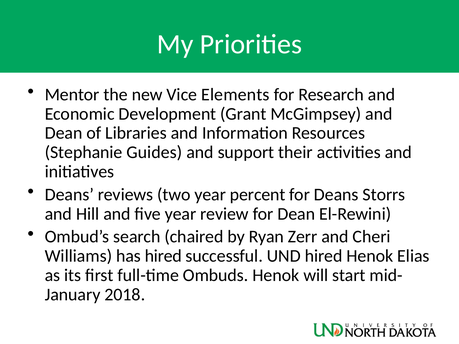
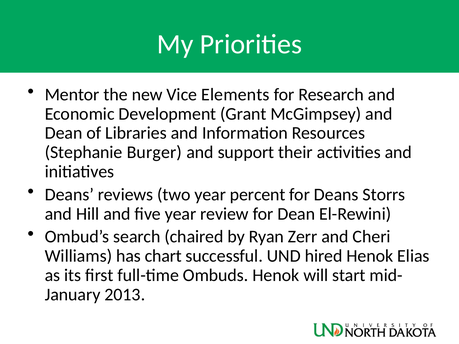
Guides: Guides -> Burger (154, 152)
has hired: hired -> chart (163, 256)
2018: 2018 -> 2013 (125, 295)
